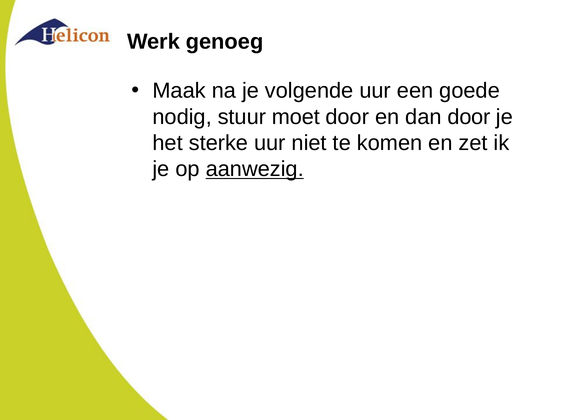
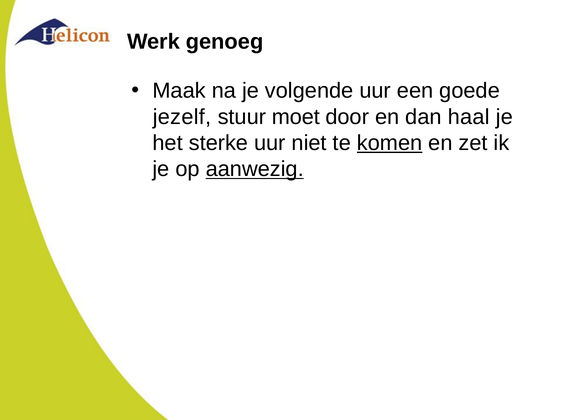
nodig: nodig -> jezelf (182, 117)
dan door: door -> haal (469, 117)
komen underline: none -> present (390, 143)
